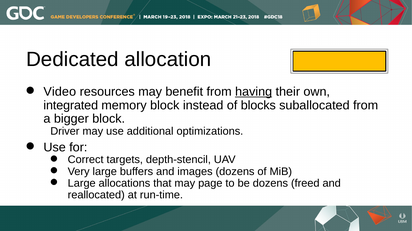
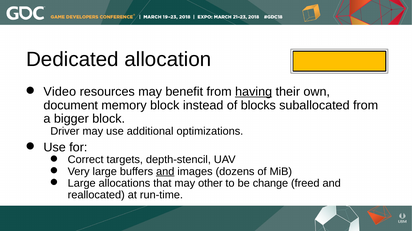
integrated: integrated -> document (71, 106)
and underline: none -> present (165, 172)
page: page -> other (210, 184)
be dozens: dozens -> change (270, 184)
